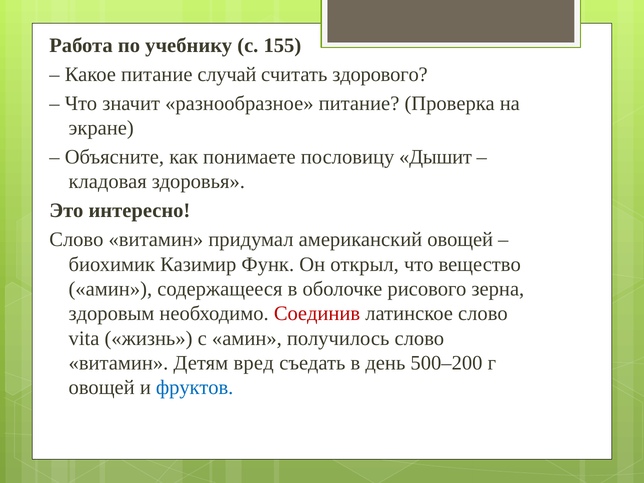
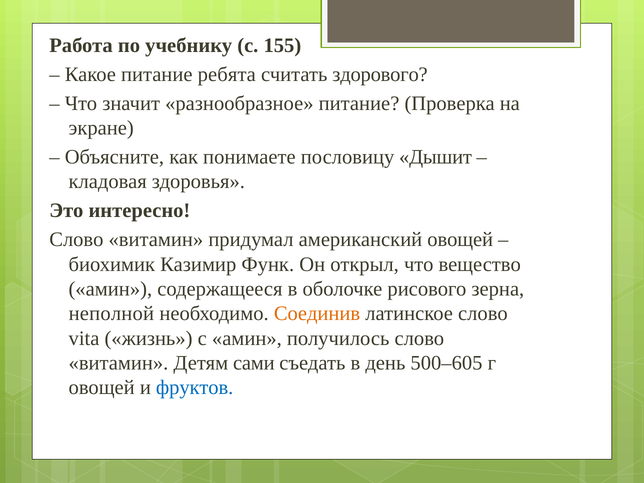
случай: случай -> ребята (227, 74)
здоровым: здоровым -> неполной (111, 314)
Соединив colour: red -> orange (317, 314)
вред: вред -> сами (254, 363)
500–200: 500–200 -> 500–605 (446, 363)
